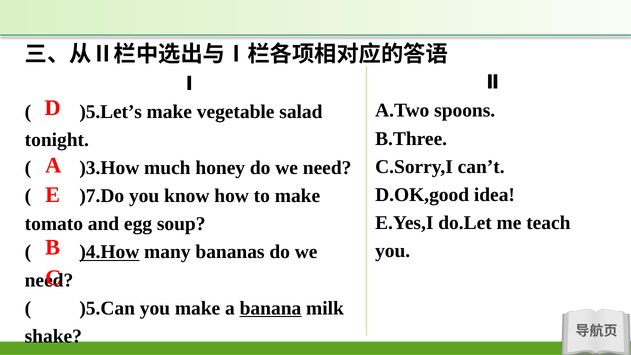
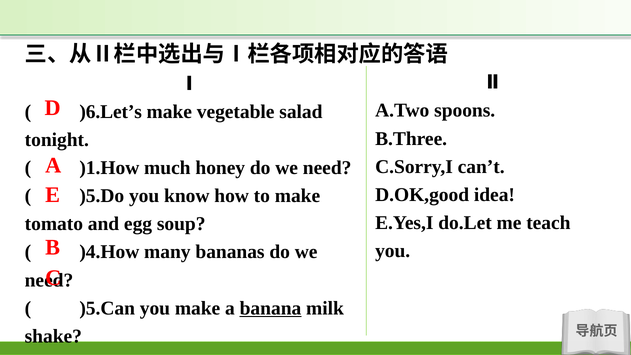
)5.Let’s: )5.Let’s -> )6.Let’s (111, 112)
)3.How: )3.How -> )1.How (109, 168)
)7.Do: )7.Do -> )5.Do (102, 196)
)4.How underline: present -> none (109, 252)
